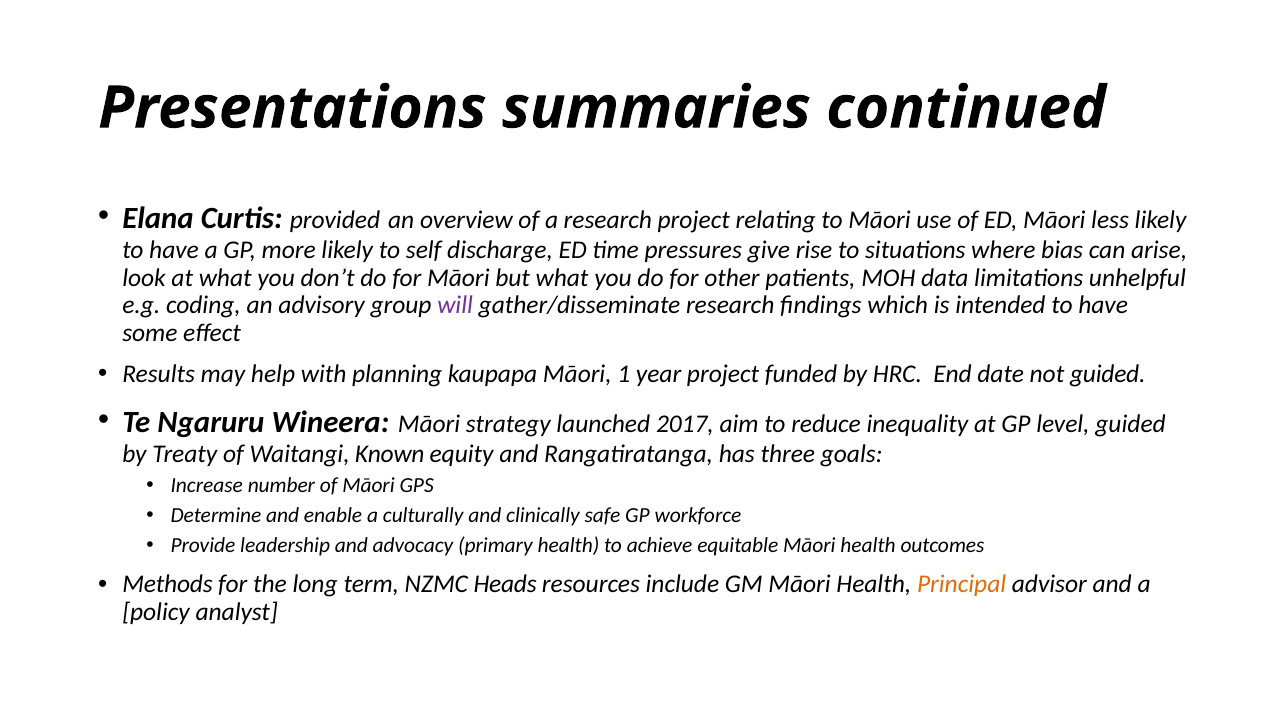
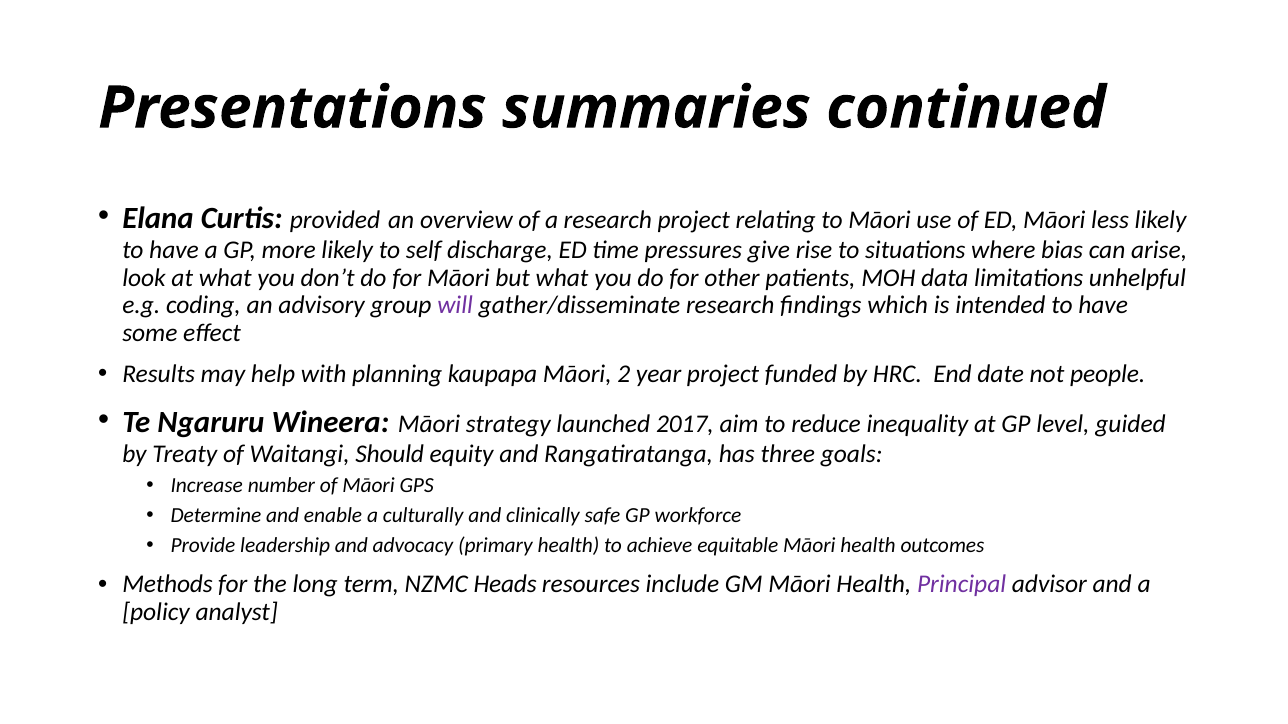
1: 1 -> 2 (624, 374)
not guided: guided -> people (1108, 374)
Known: Known -> Should (390, 454)
Principal colour: orange -> purple (962, 585)
